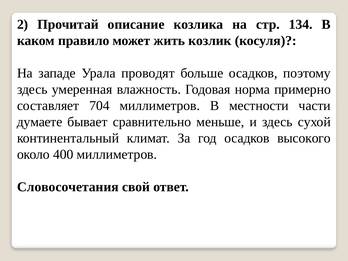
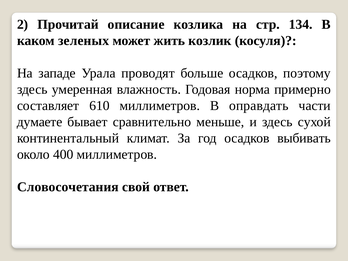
правило: правило -> зеленых (84, 41)
704: 704 -> 610 (99, 106)
местности: местности -> оправдать (259, 106)
высокого: высокого -> выбивать (304, 138)
